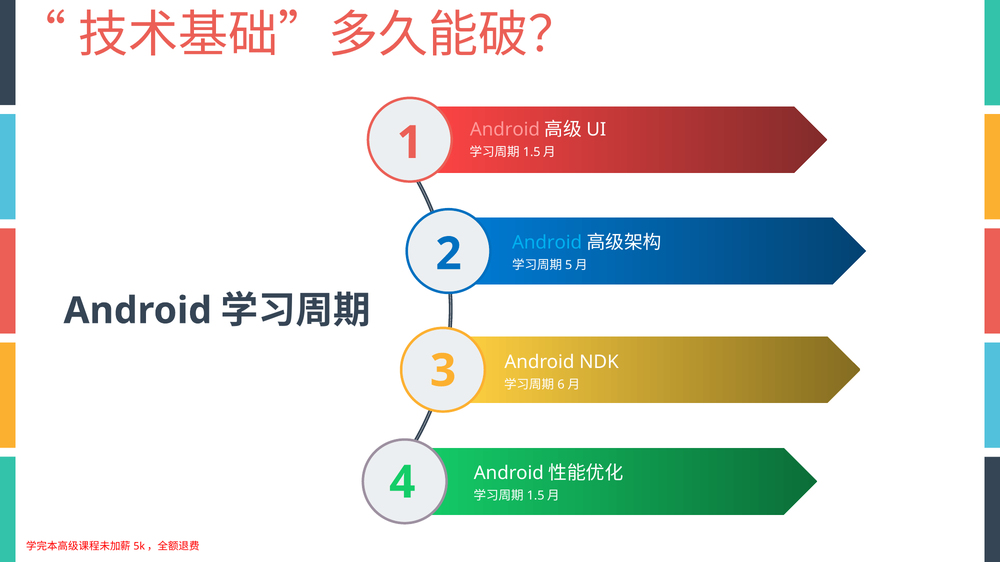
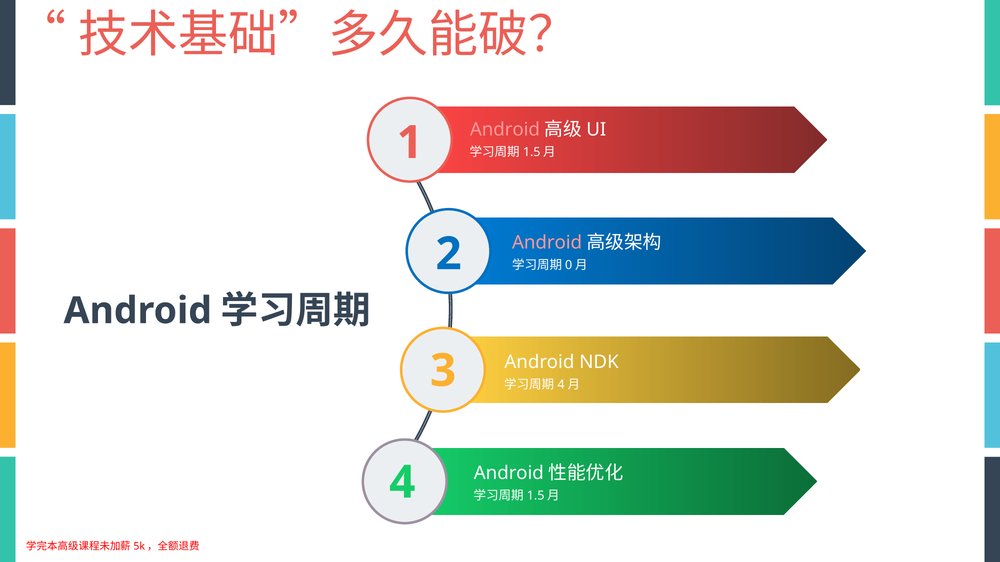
Android colour: light blue -> pink (547, 243)
5: 5 -> 0 (569, 266)
6: 6 -> 4 (561, 385)
